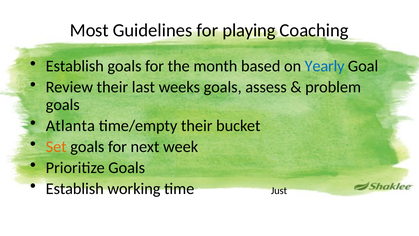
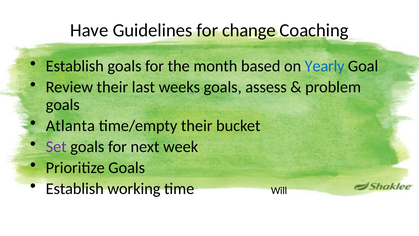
Most: Most -> Have (89, 30)
playing: playing -> change (249, 30)
Set colour: orange -> purple (56, 147)
Just: Just -> Will (279, 190)
